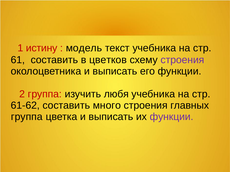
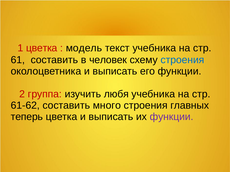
1 истину: истину -> цветка (42, 48)
цветков: цветков -> человек (108, 60)
строения colour: purple -> blue (182, 60)
группа: группа -> теперь (27, 117)
